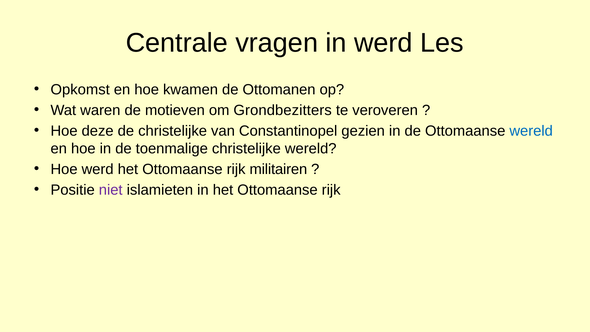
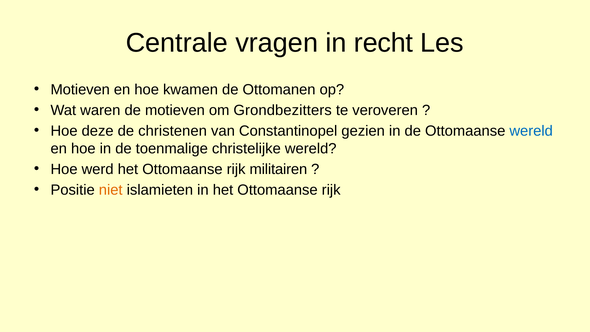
in werd: werd -> recht (383, 43)
Opkomst: Opkomst -> Motieven (80, 90)
de christelijke: christelijke -> christenen (173, 131)
niet colour: purple -> orange (111, 190)
